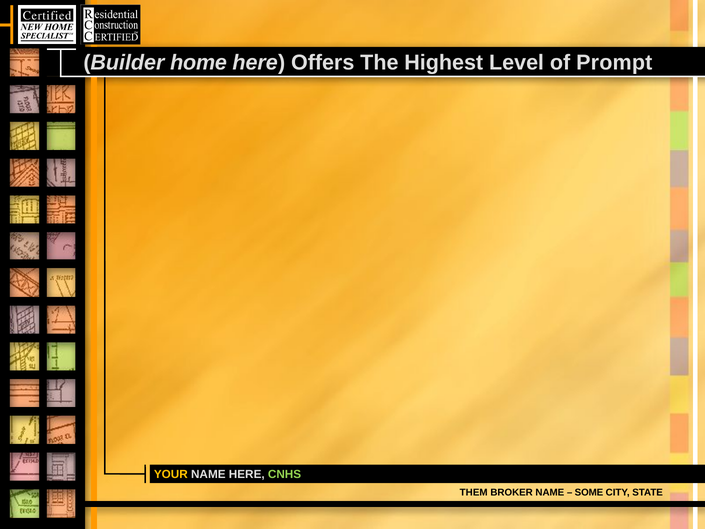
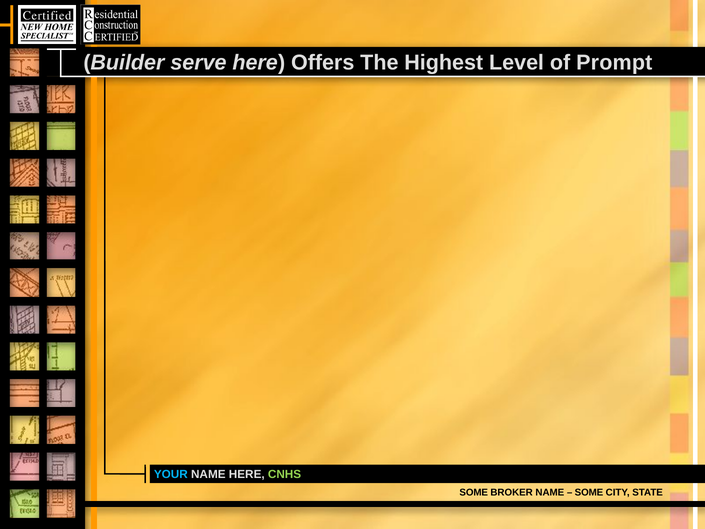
home: home -> serve (198, 62)
YOUR colour: yellow -> light blue (171, 474)
THEM: THEM -> SOME (474, 493)
